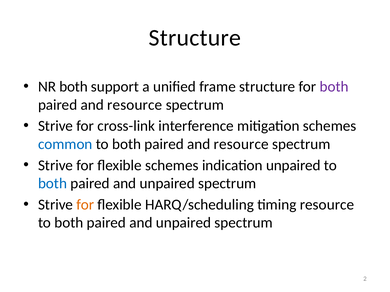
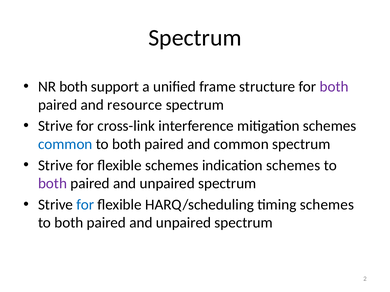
Structure: Structure -> Spectrum (195, 38)
resource: resource -> common (241, 144)
indication unpaired: unpaired -> schemes (293, 166)
both colour: blue -> purple (53, 184)
for colour: orange -> blue (85, 205)
timing resource: resource -> schemes (327, 205)
